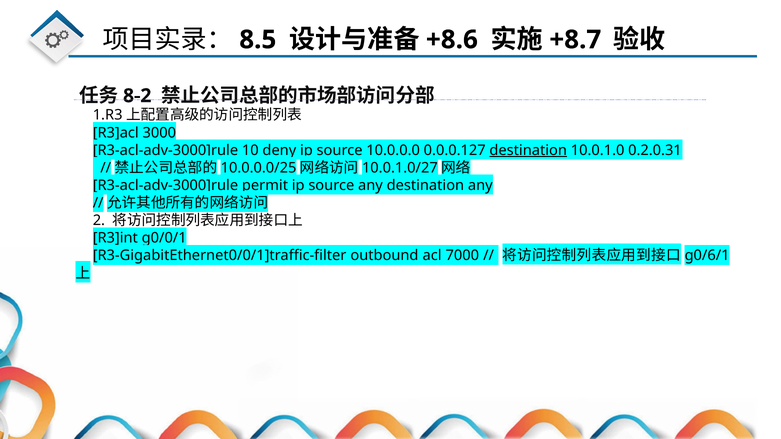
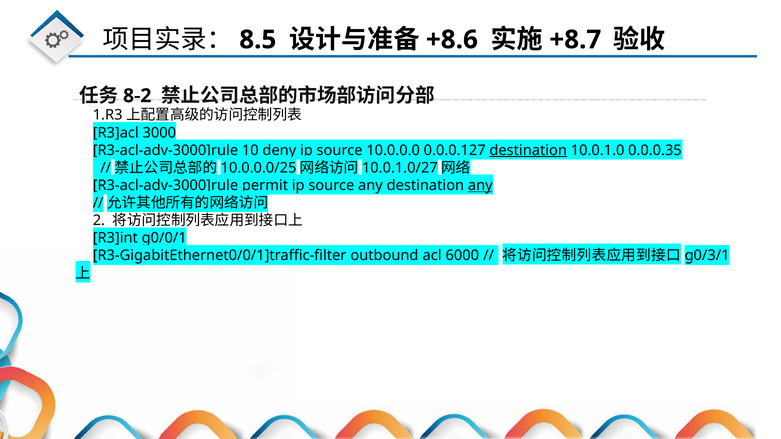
0.2.0.31: 0.2.0.31 -> 0.0.0.35 (655, 150)
any underline: none -> present (480, 186)
7000: 7000 -> 6000 (462, 256)
g0/6/1: g0/6/1 -> g0/3/1 (707, 256)
